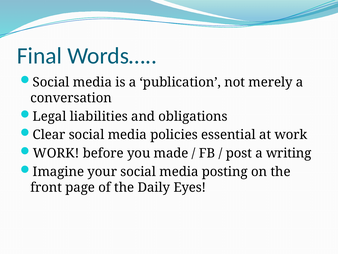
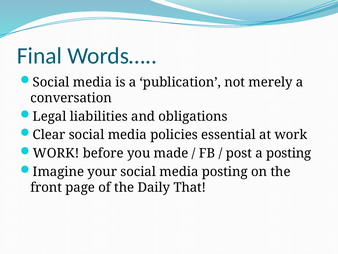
a writing: writing -> posting (289, 153)
Eyes: Eyes -> That (190, 187)
